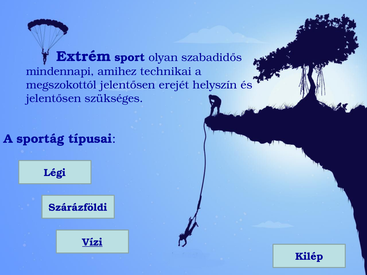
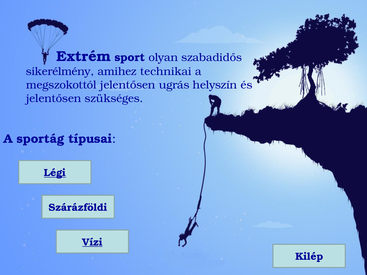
mindennapi: mindennapi -> sikerélmény (60, 72)
erejét: erejét -> ugrás (174, 85)
Légi underline: none -> present (55, 173)
